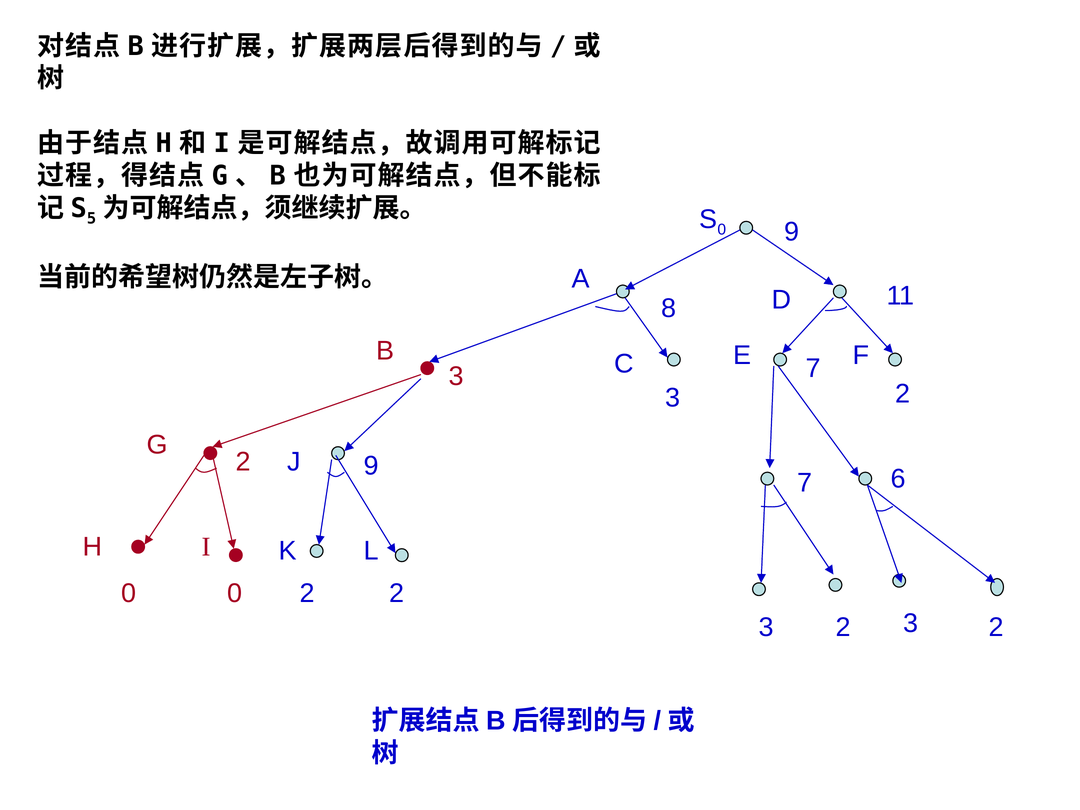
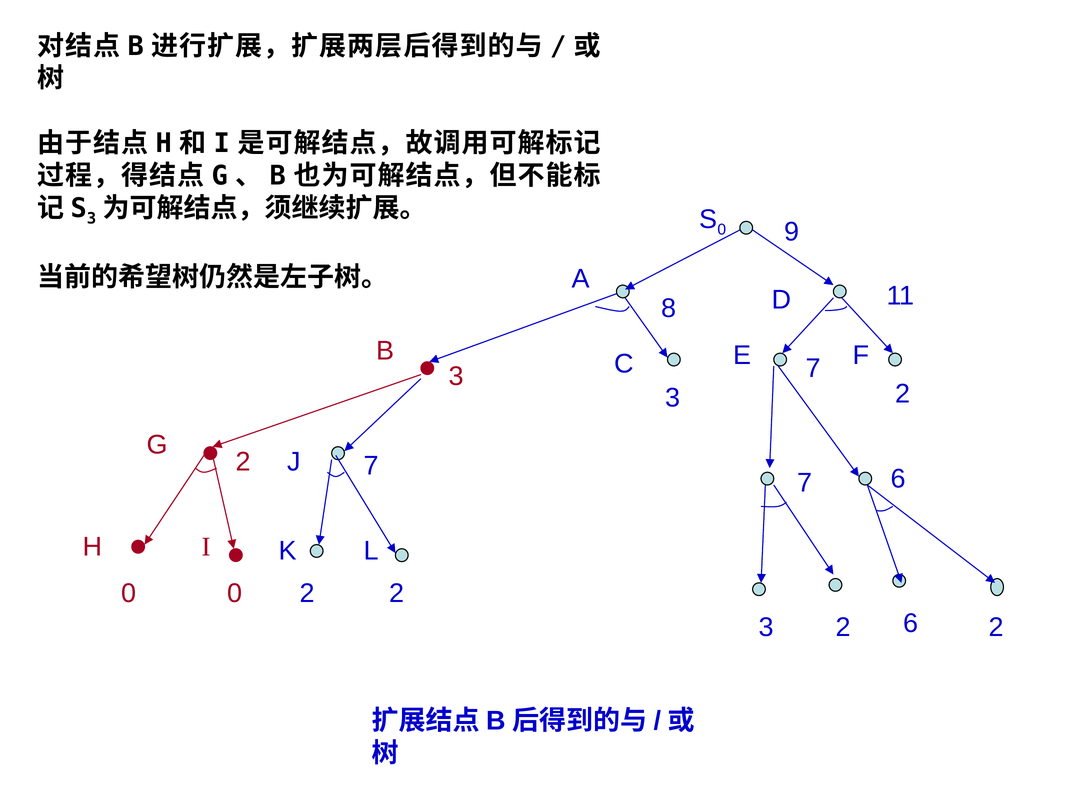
5: 5 -> 3 (91, 219)
9: 9 -> 7 (371, 466)
3 2 3: 3 -> 6 (911, 623)
